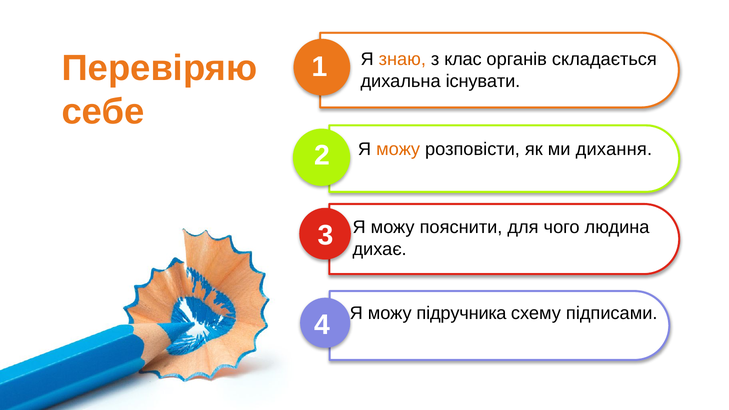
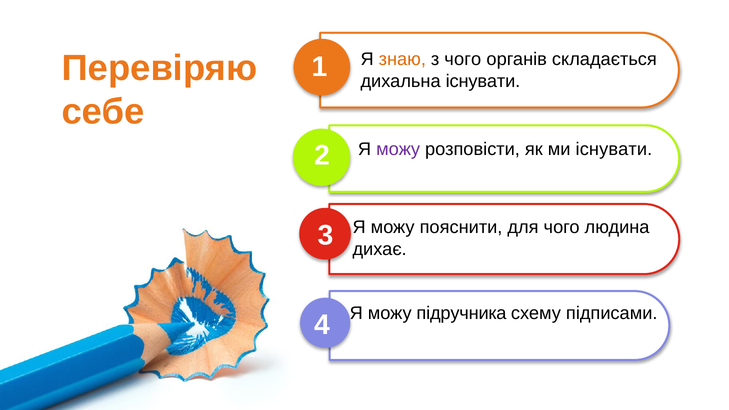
з клас: клас -> чого (463, 59)
можу colour: orange -> purple (398, 149)
ми дихання: дихання -> існувати (614, 149)
